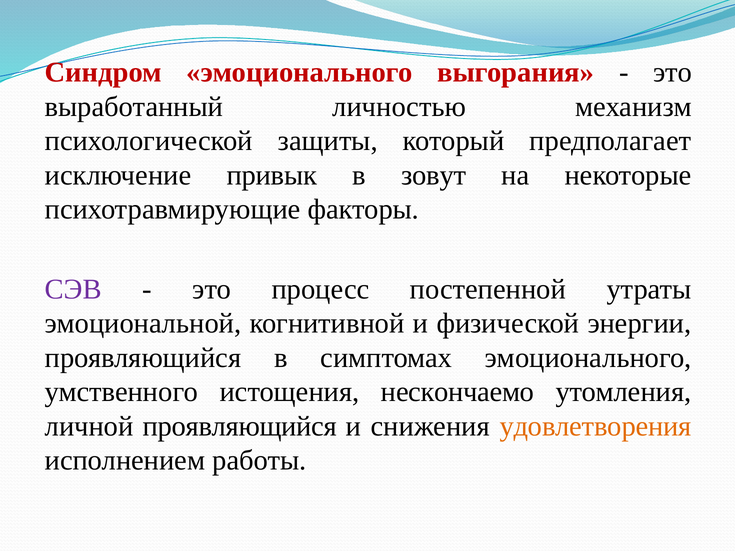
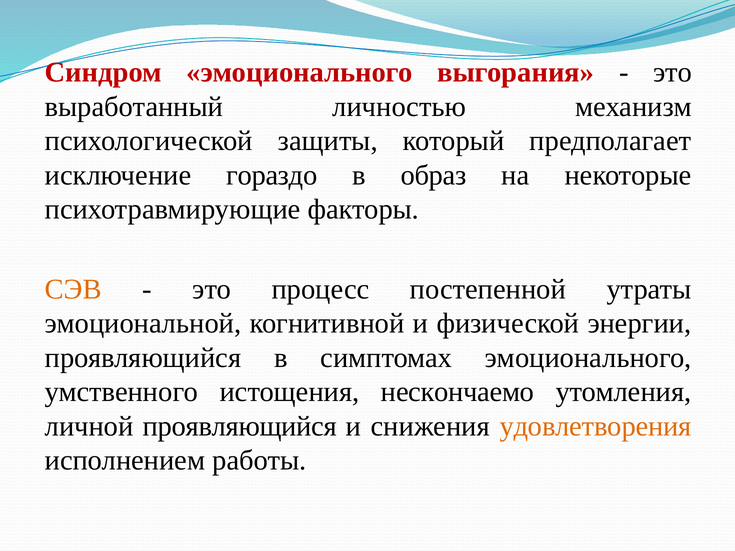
привык: привык -> гораздо (272, 175)
зовут: зовут -> образ (434, 175)
СЭВ colour: purple -> orange (73, 289)
